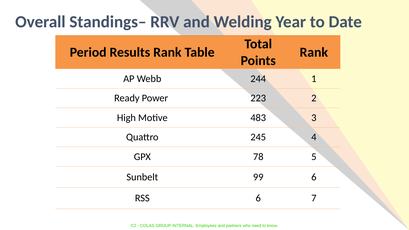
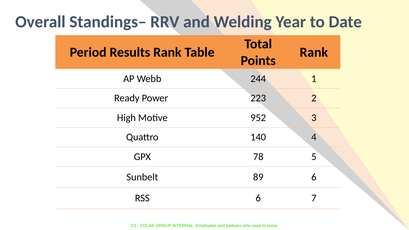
483: 483 -> 952 (258, 118)
245: 245 -> 140 (258, 137)
99: 99 -> 89 (258, 177)
